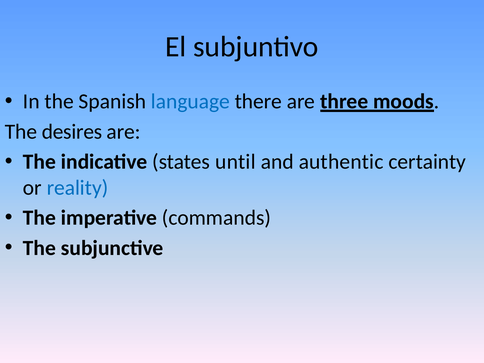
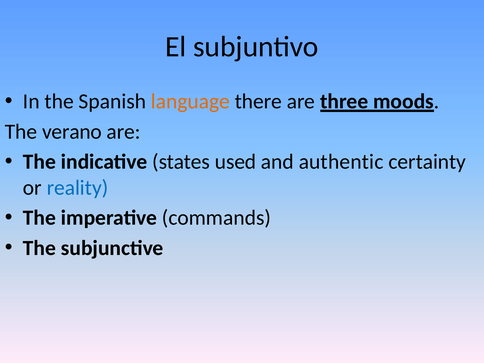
language colour: blue -> orange (190, 102)
desires: desires -> verano (72, 132)
until: until -> used (236, 162)
